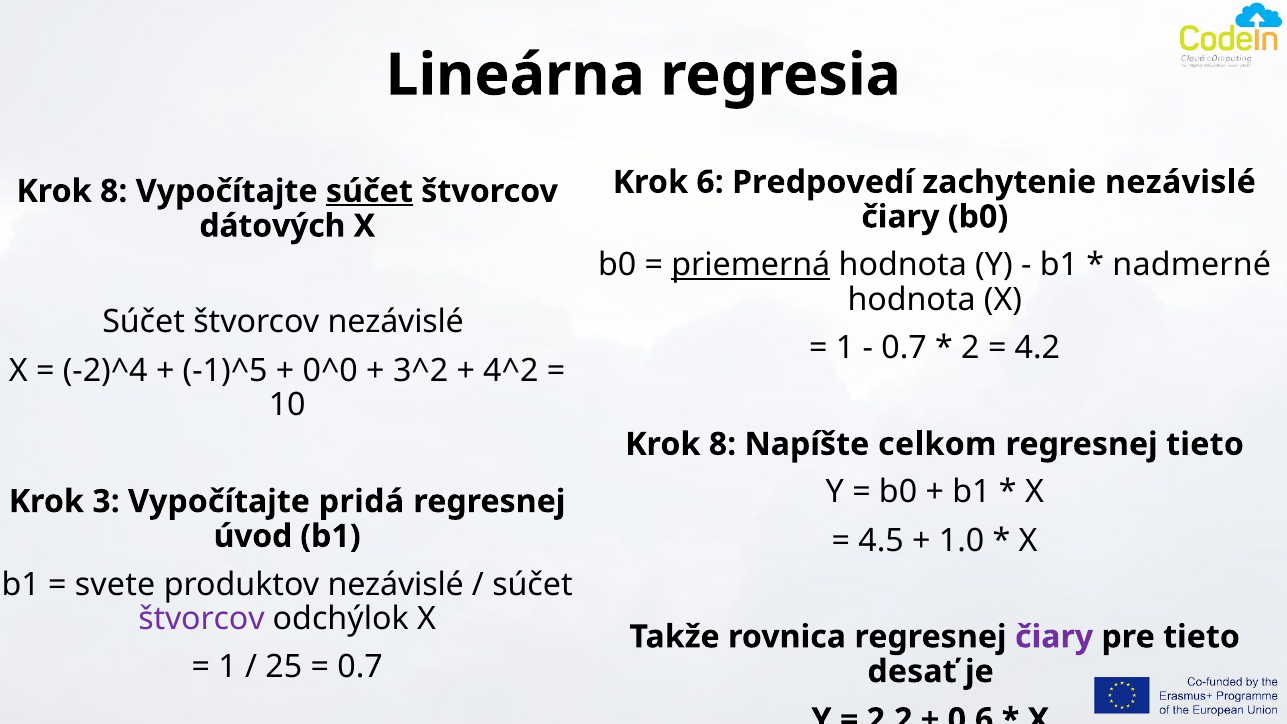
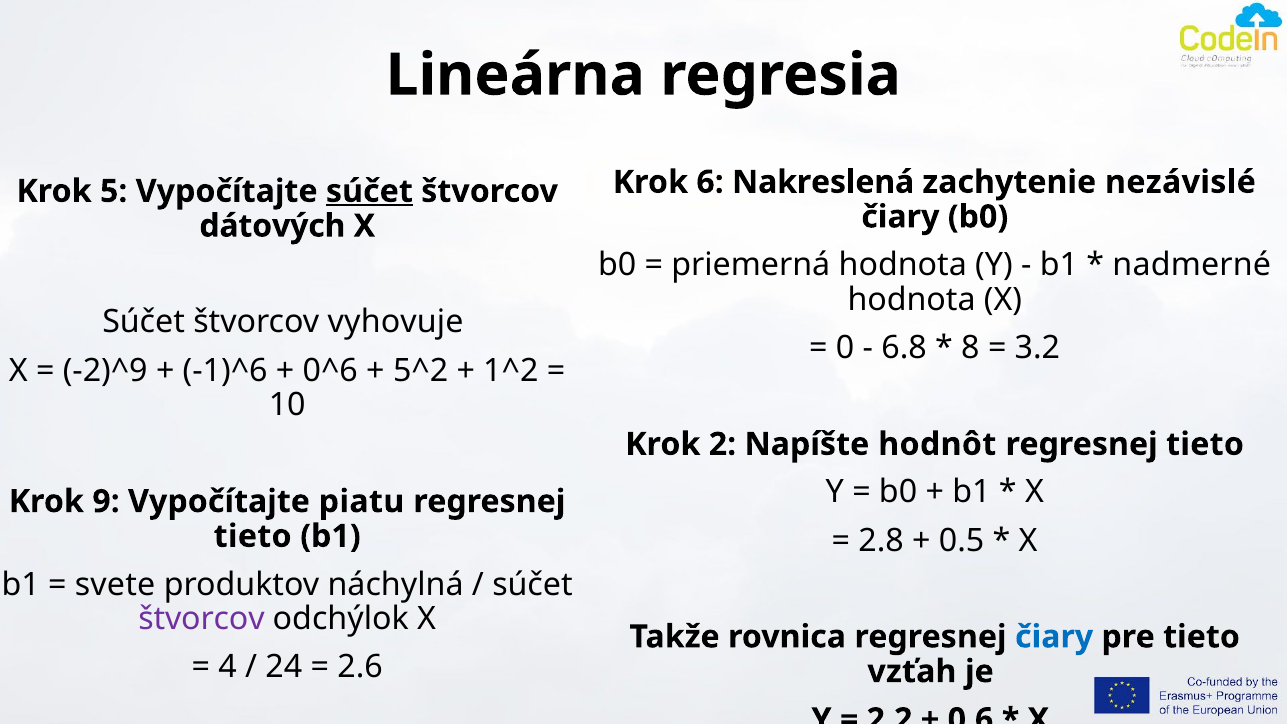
Predpovedí: Predpovedí -> Nakreslená (823, 182)
8: 8 -> 5 (114, 191)
priemerná underline: present -> none (751, 265)
štvorcov nezávislé: nezávislé -> vyhovuje (396, 322)
1: 1 -> 0 (845, 348)
0.7: 0.7 -> 6.8 (904, 348)
2: 2 -> 8 (970, 348)
4.2: 4.2 -> 3.2 (1037, 348)
-2)^4: -2)^4 -> -2)^9 (105, 370)
-1)^5: -1)^5 -> -1)^6 (225, 370)
0^0: 0^0 -> 0^6 (330, 370)
3^2: 3^2 -> 5^2 (421, 370)
4^2: 4^2 -> 1^2 (511, 370)
8: 8 -> 2 (723, 444)
celkom: celkom -> hodnôt (937, 444)
3: 3 -> 9 (106, 501)
pridá: pridá -> piatu (361, 501)
úvod: úvod -> tieto (253, 536)
4.5: 4.5 -> 2.8 (881, 540)
1.0: 1.0 -> 0.5 (962, 540)
produktov nezávislé: nezávislé -> náchylná (396, 584)
čiary colour: purple -> blue (1054, 637)
1: 1 -> 4 (228, 667)
25: 25 -> 24 (284, 667)
0.7: 0.7 -> 2.6 (360, 667)
desať: desať -> vzťah (912, 672)
